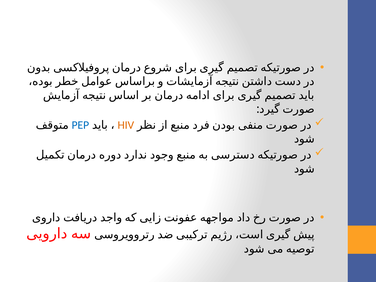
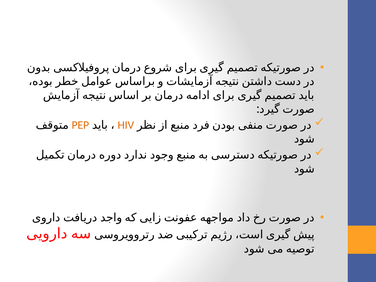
PEP colour: blue -> orange (80, 125)
